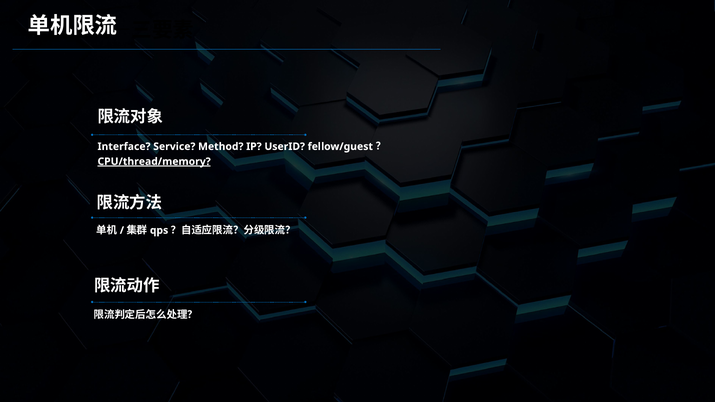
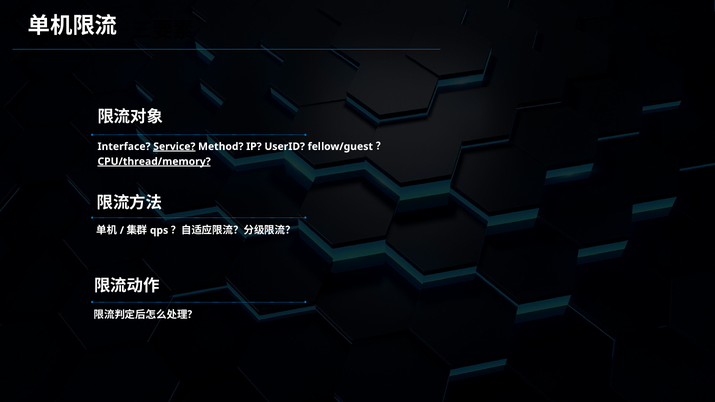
Service underline: none -> present (174, 147)
